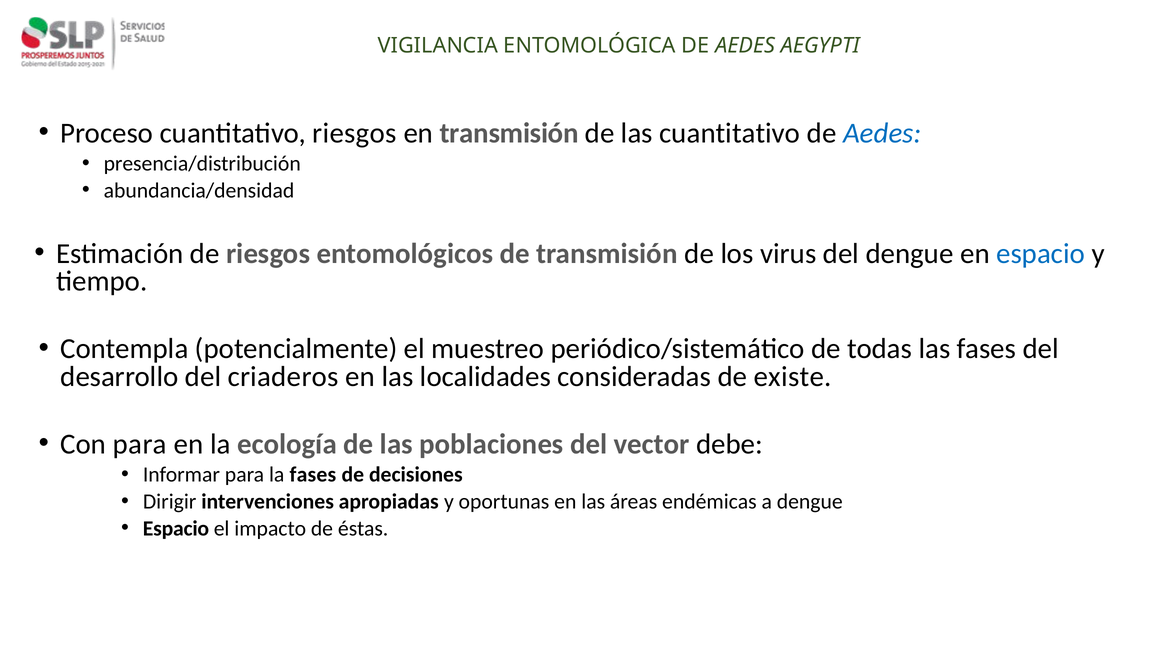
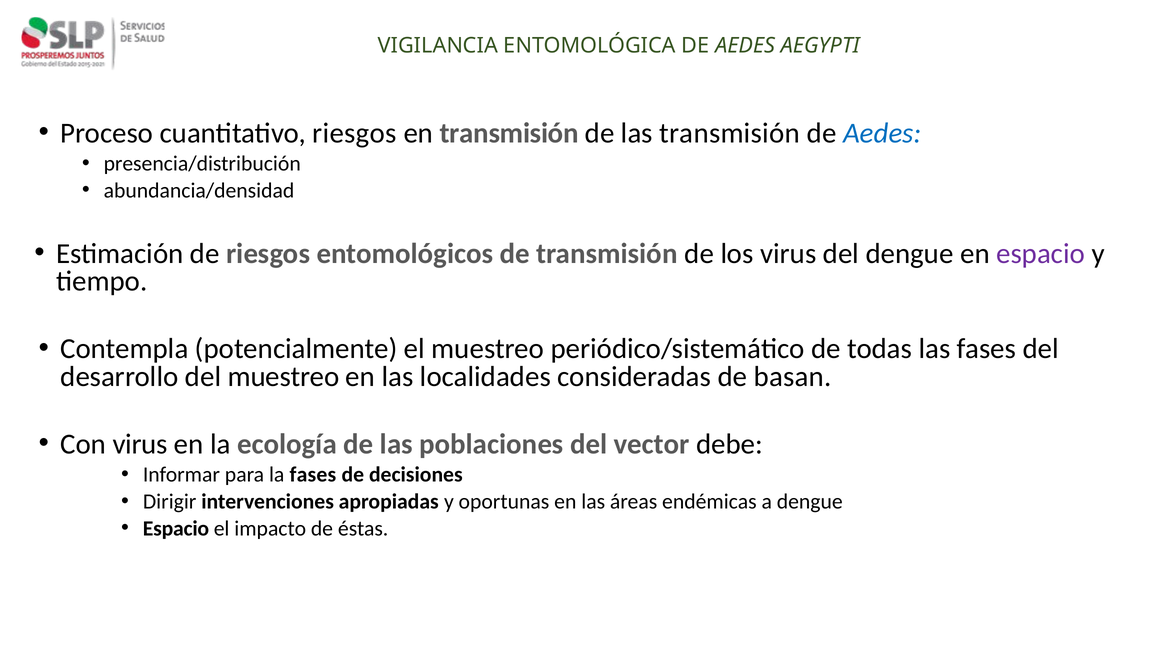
las cuantitativo: cuantitativo -> transmisión (730, 133)
espacio colour: blue -> purple (1041, 253)
del criaderos: criaderos -> muestreo (283, 376)
existe: existe -> basan (793, 376)
Con para: para -> virus (140, 444)
